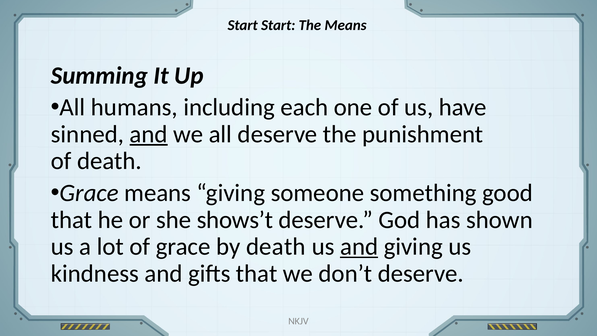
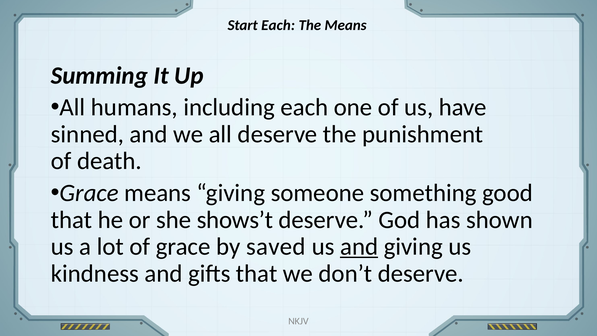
Start Start: Start -> Each (278, 25)
and underline: present -> none (149, 134)
by death: death -> saved (276, 247)
